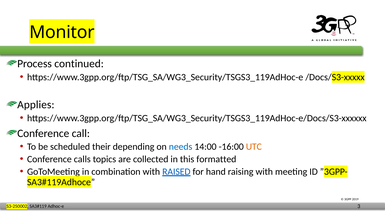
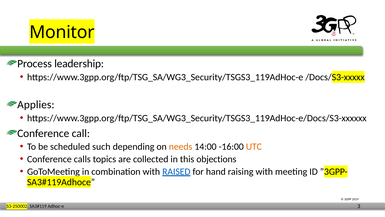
continued: continued -> leadership (79, 64)
their: their -> such (101, 146)
needs colour: blue -> orange (181, 146)
formatted: formatted -> objections (216, 159)
